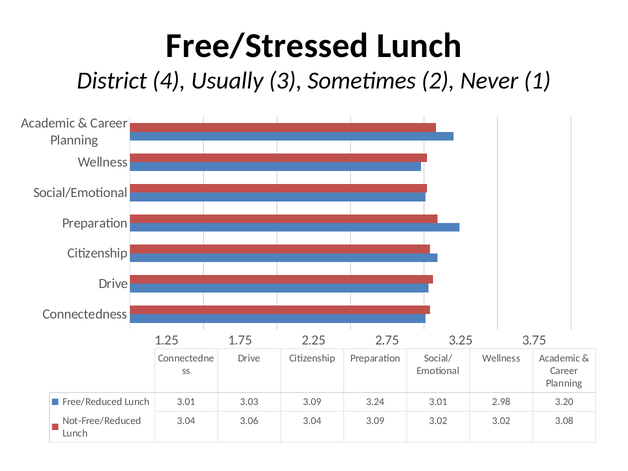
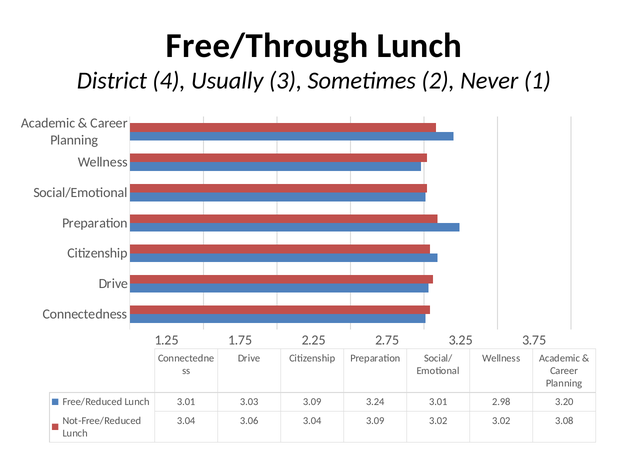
Free/Stressed: Free/Stressed -> Free/Through (267, 46)
